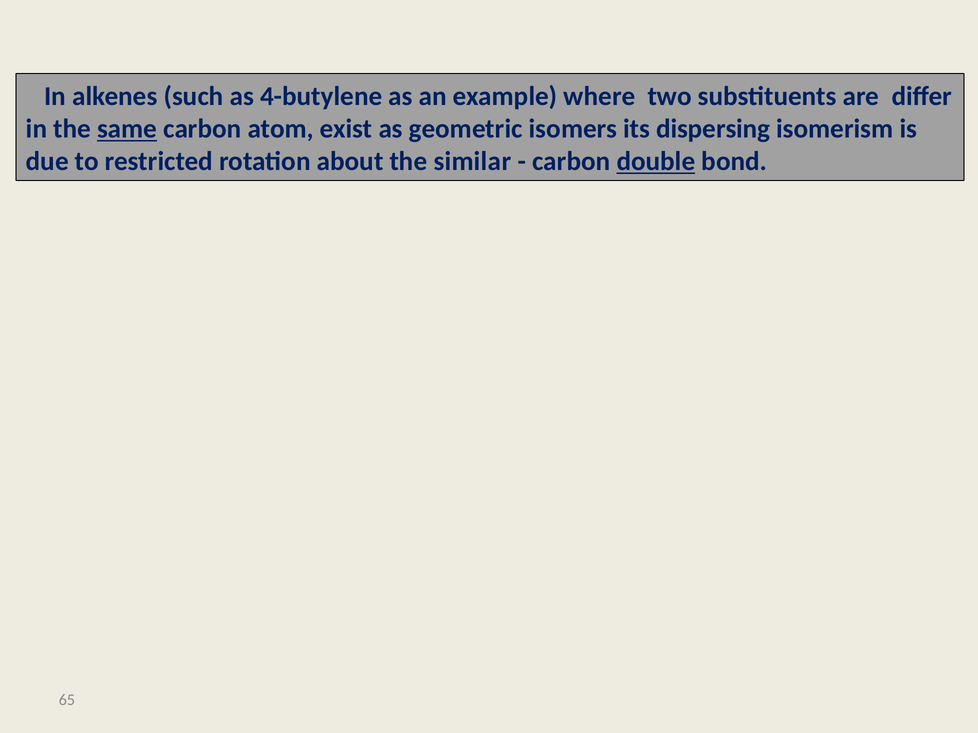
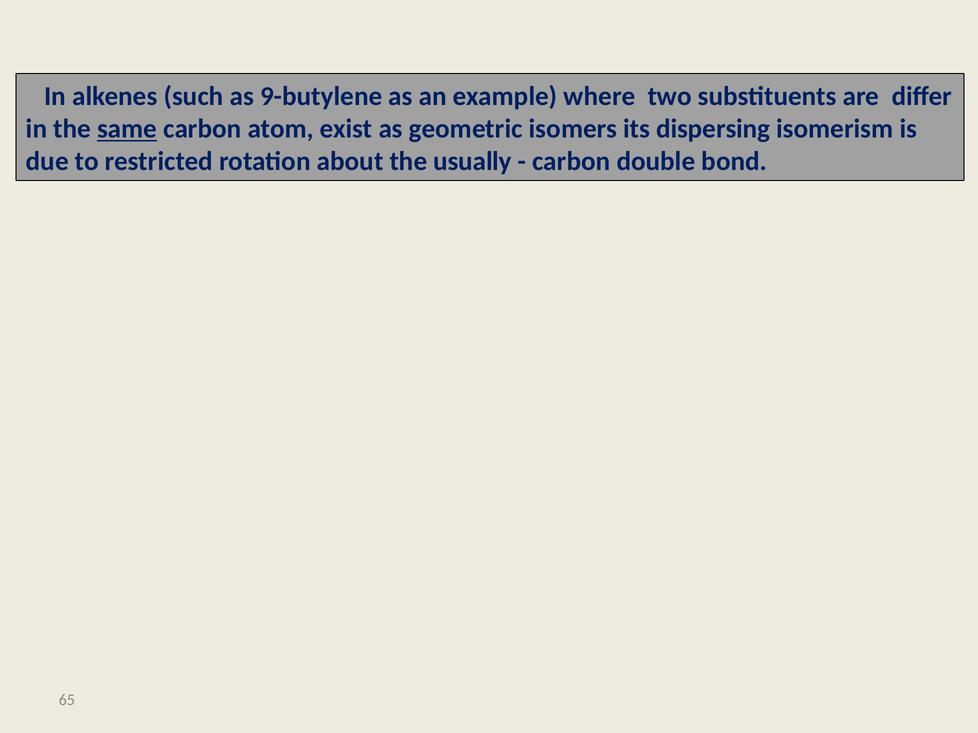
4-butylene: 4-butylene -> 9-butylene (321, 96)
similar: similar -> usually (473, 162)
double underline: present -> none (656, 162)
